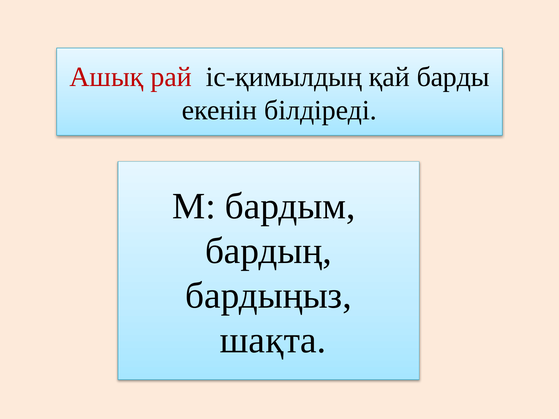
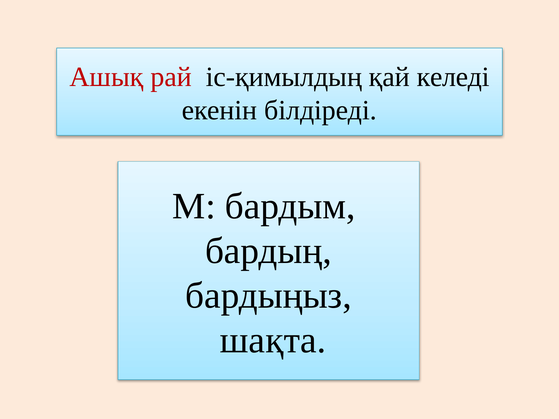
барды: барды -> келеді (453, 77)
